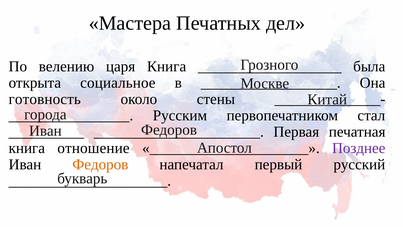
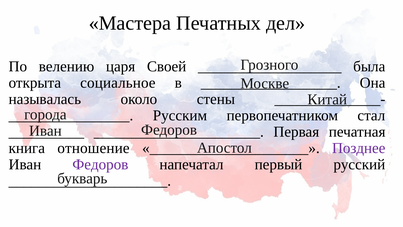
царя Книга: Книга -> Своей (167, 66)
готовность: готовность -> называлась (45, 99)
Федоров colour: orange -> purple (100, 164)
